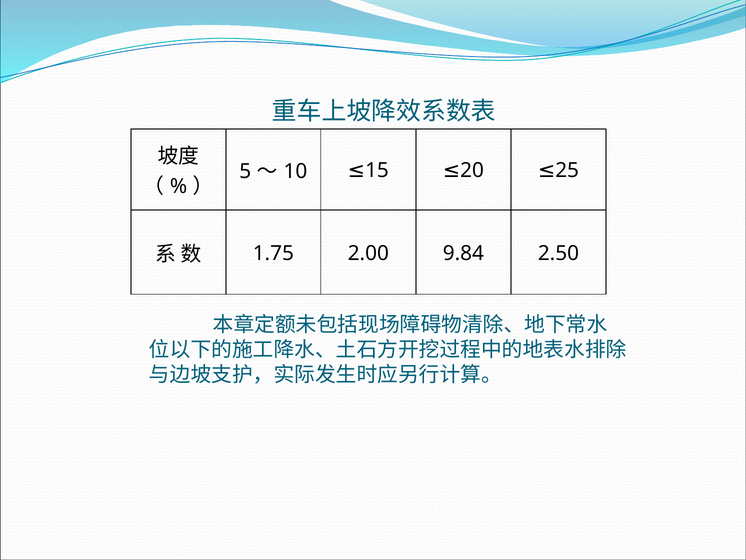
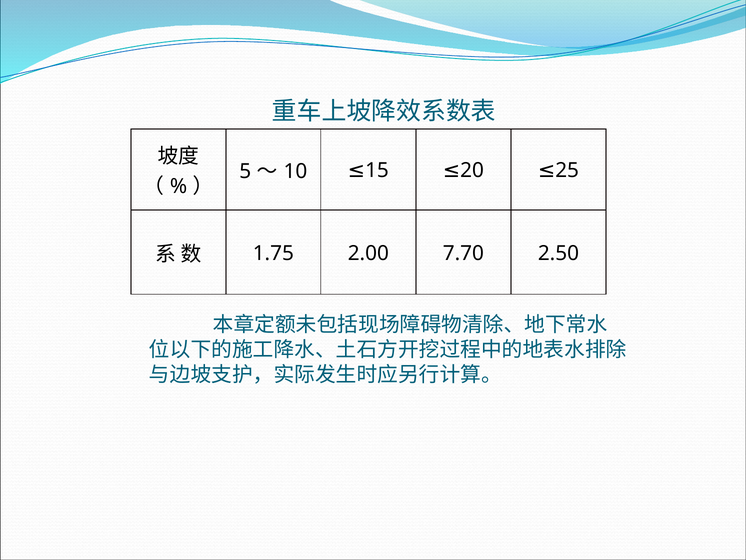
9.84: 9.84 -> 7.70 (463, 253)
